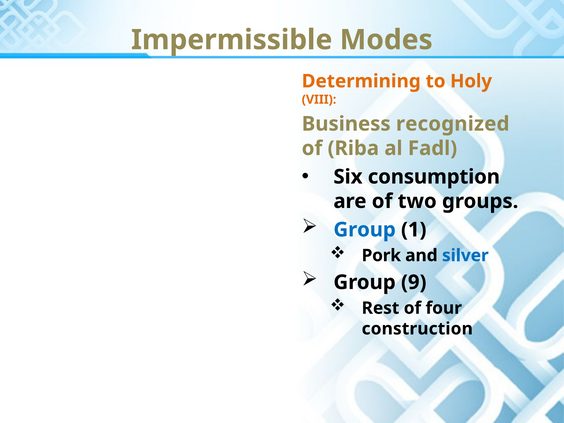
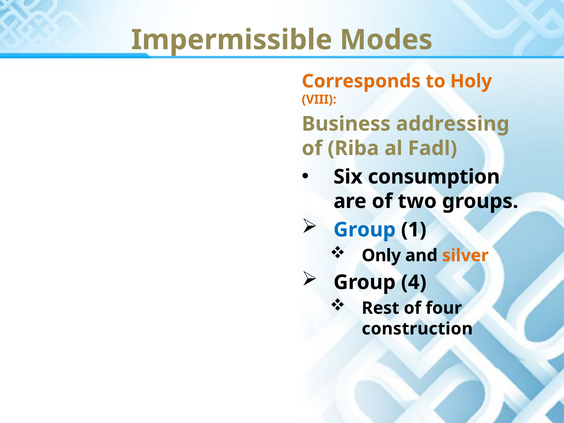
Determining: Determining -> Corresponds (361, 81)
recognized: recognized -> addressing (453, 124)
Pork: Pork -> Only (381, 255)
silver colour: blue -> orange (465, 255)
9: 9 -> 4 (414, 282)
